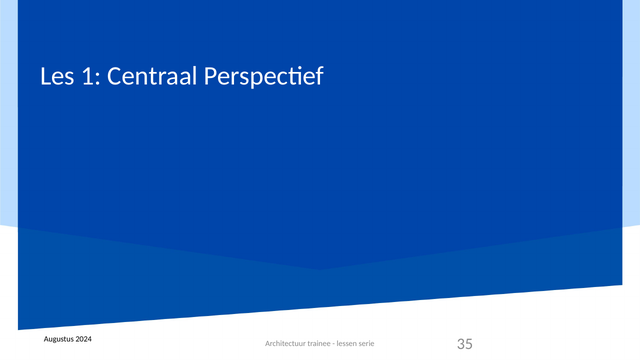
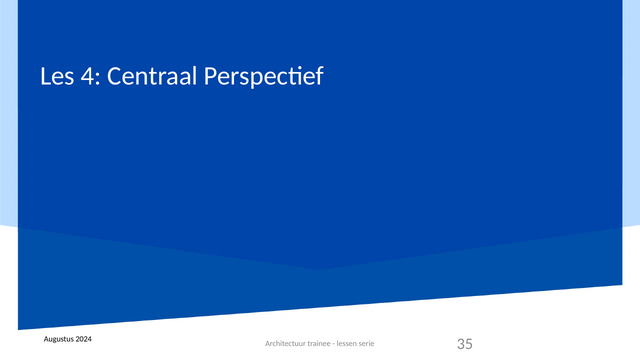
1: 1 -> 4 (91, 76)
